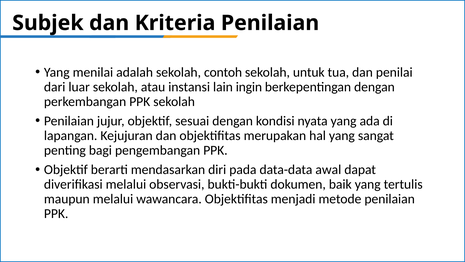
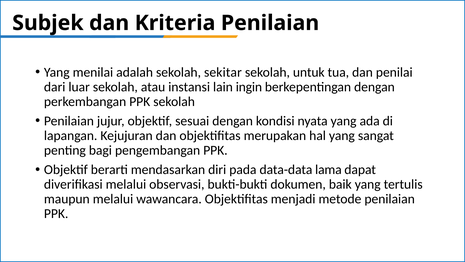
contoh: contoh -> sekitar (223, 72)
awal: awal -> lama (328, 170)
